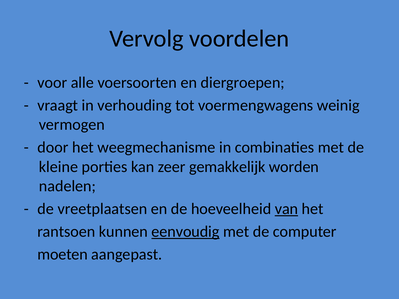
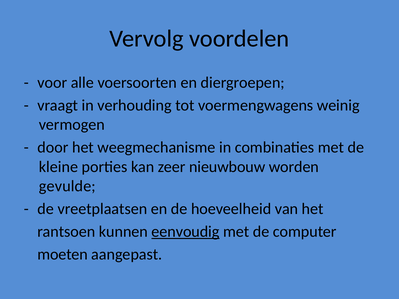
gemakkelijk: gemakkelijk -> nieuwbouw (227, 167)
nadelen: nadelen -> gevulde (67, 186)
van underline: present -> none (286, 209)
